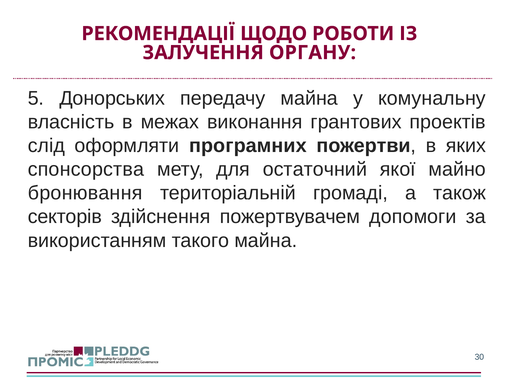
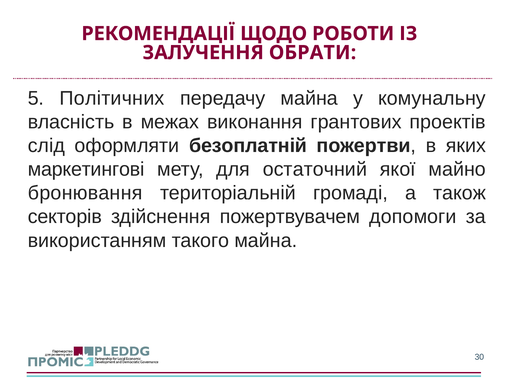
ОРГАНУ: ОРГАНУ -> ОБРАТИ (313, 53)
Донорських: Донорських -> Політичних (112, 98)
програмних: програмних -> безоплатній (248, 145)
спонсорства: спонсорства -> маркетингові (86, 169)
